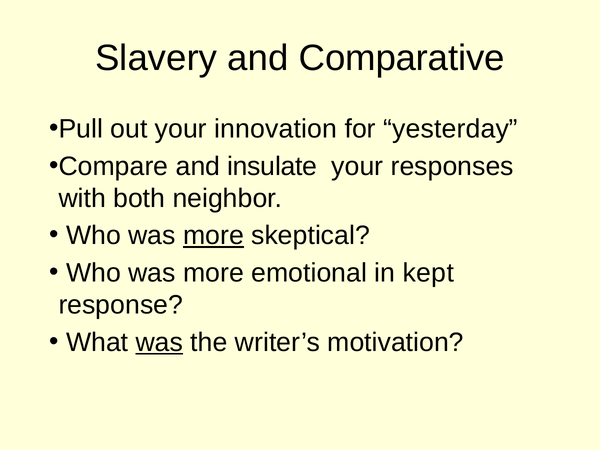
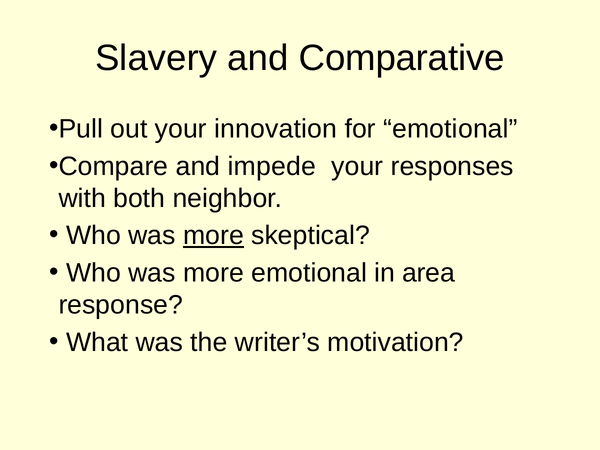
for yesterday: yesterday -> emotional (451, 129)
insulate: insulate -> impede (272, 166)
kept: kept -> area (429, 273)
was underline: present -> none (159, 342)
